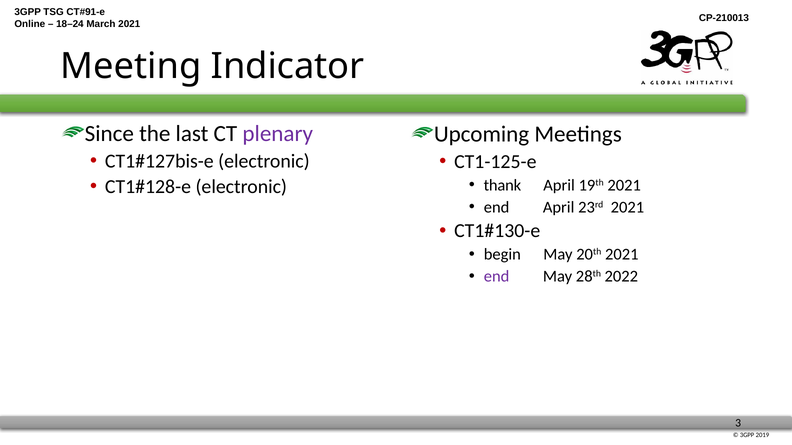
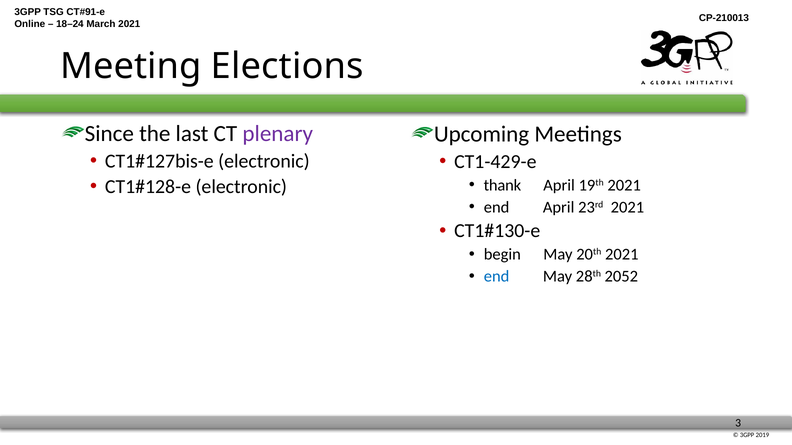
Indicator: Indicator -> Elections (287, 67)
CT1-125-e: CT1-125-e -> CT1-429-e (495, 162)
end colour: purple -> blue (497, 277)
2022: 2022 -> 2052 (621, 277)
